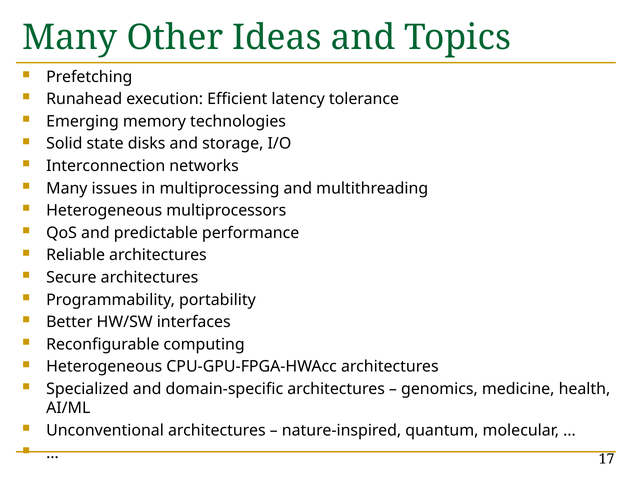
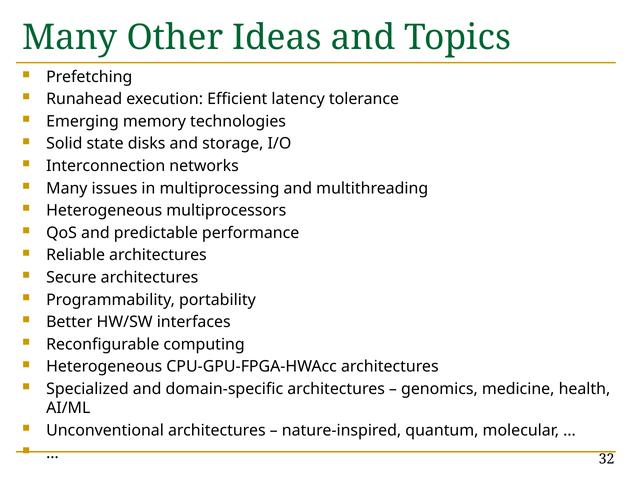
17: 17 -> 32 (607, 459)
